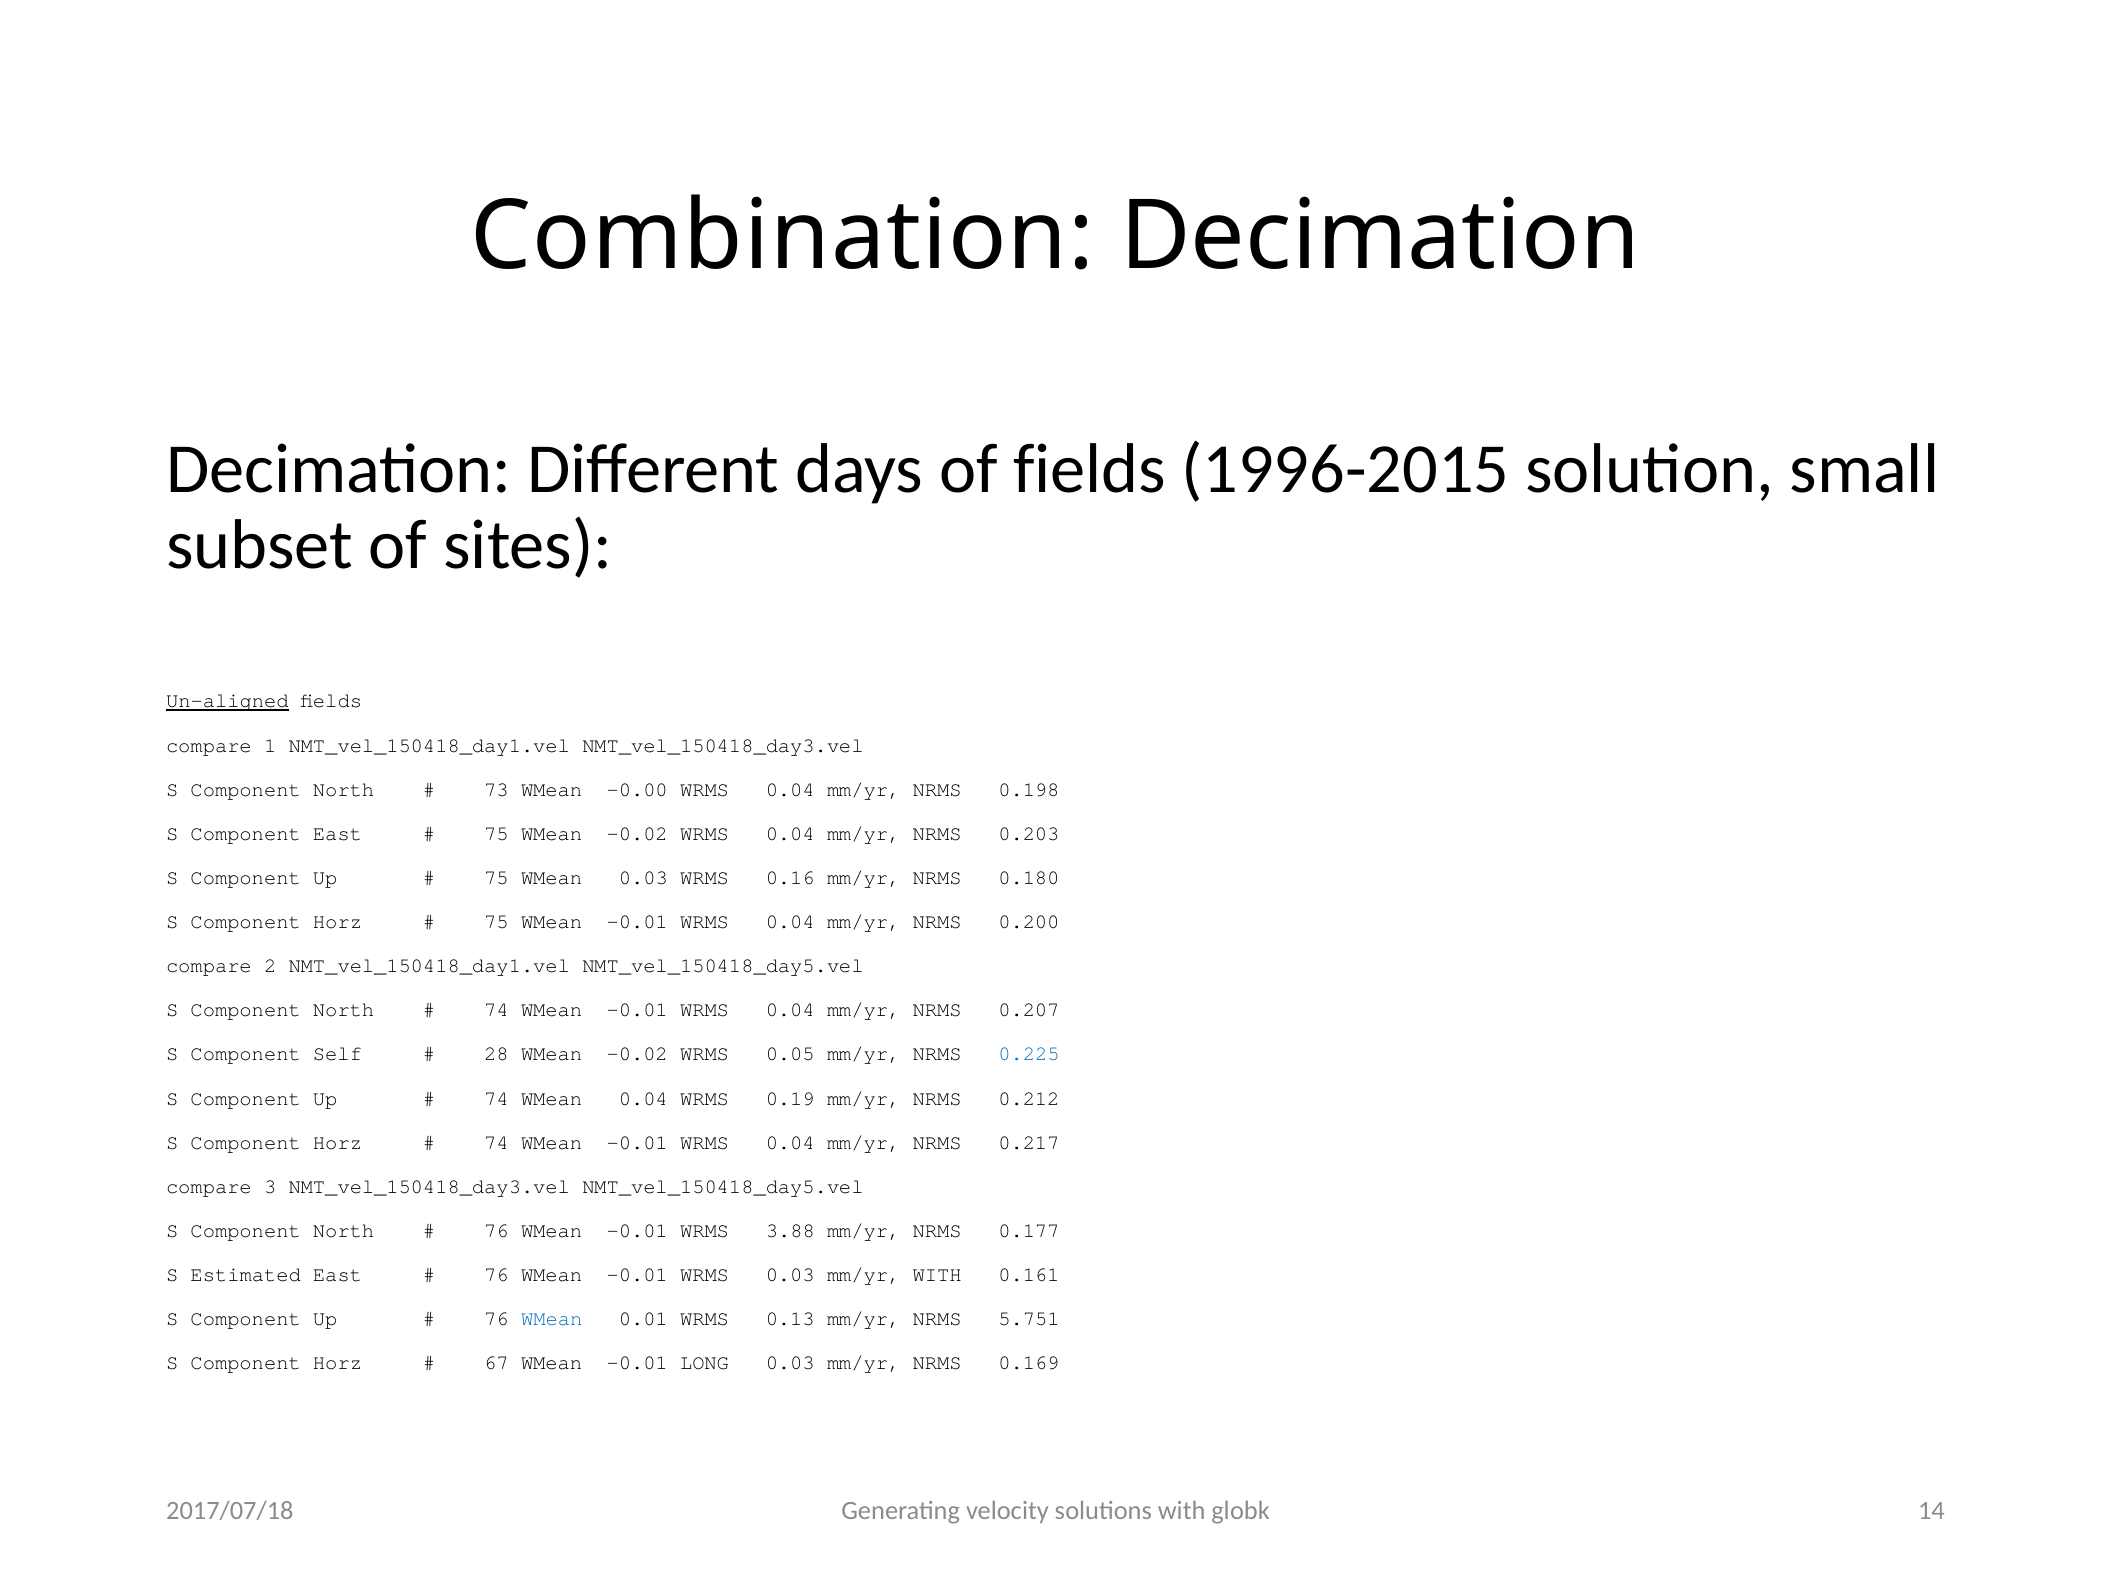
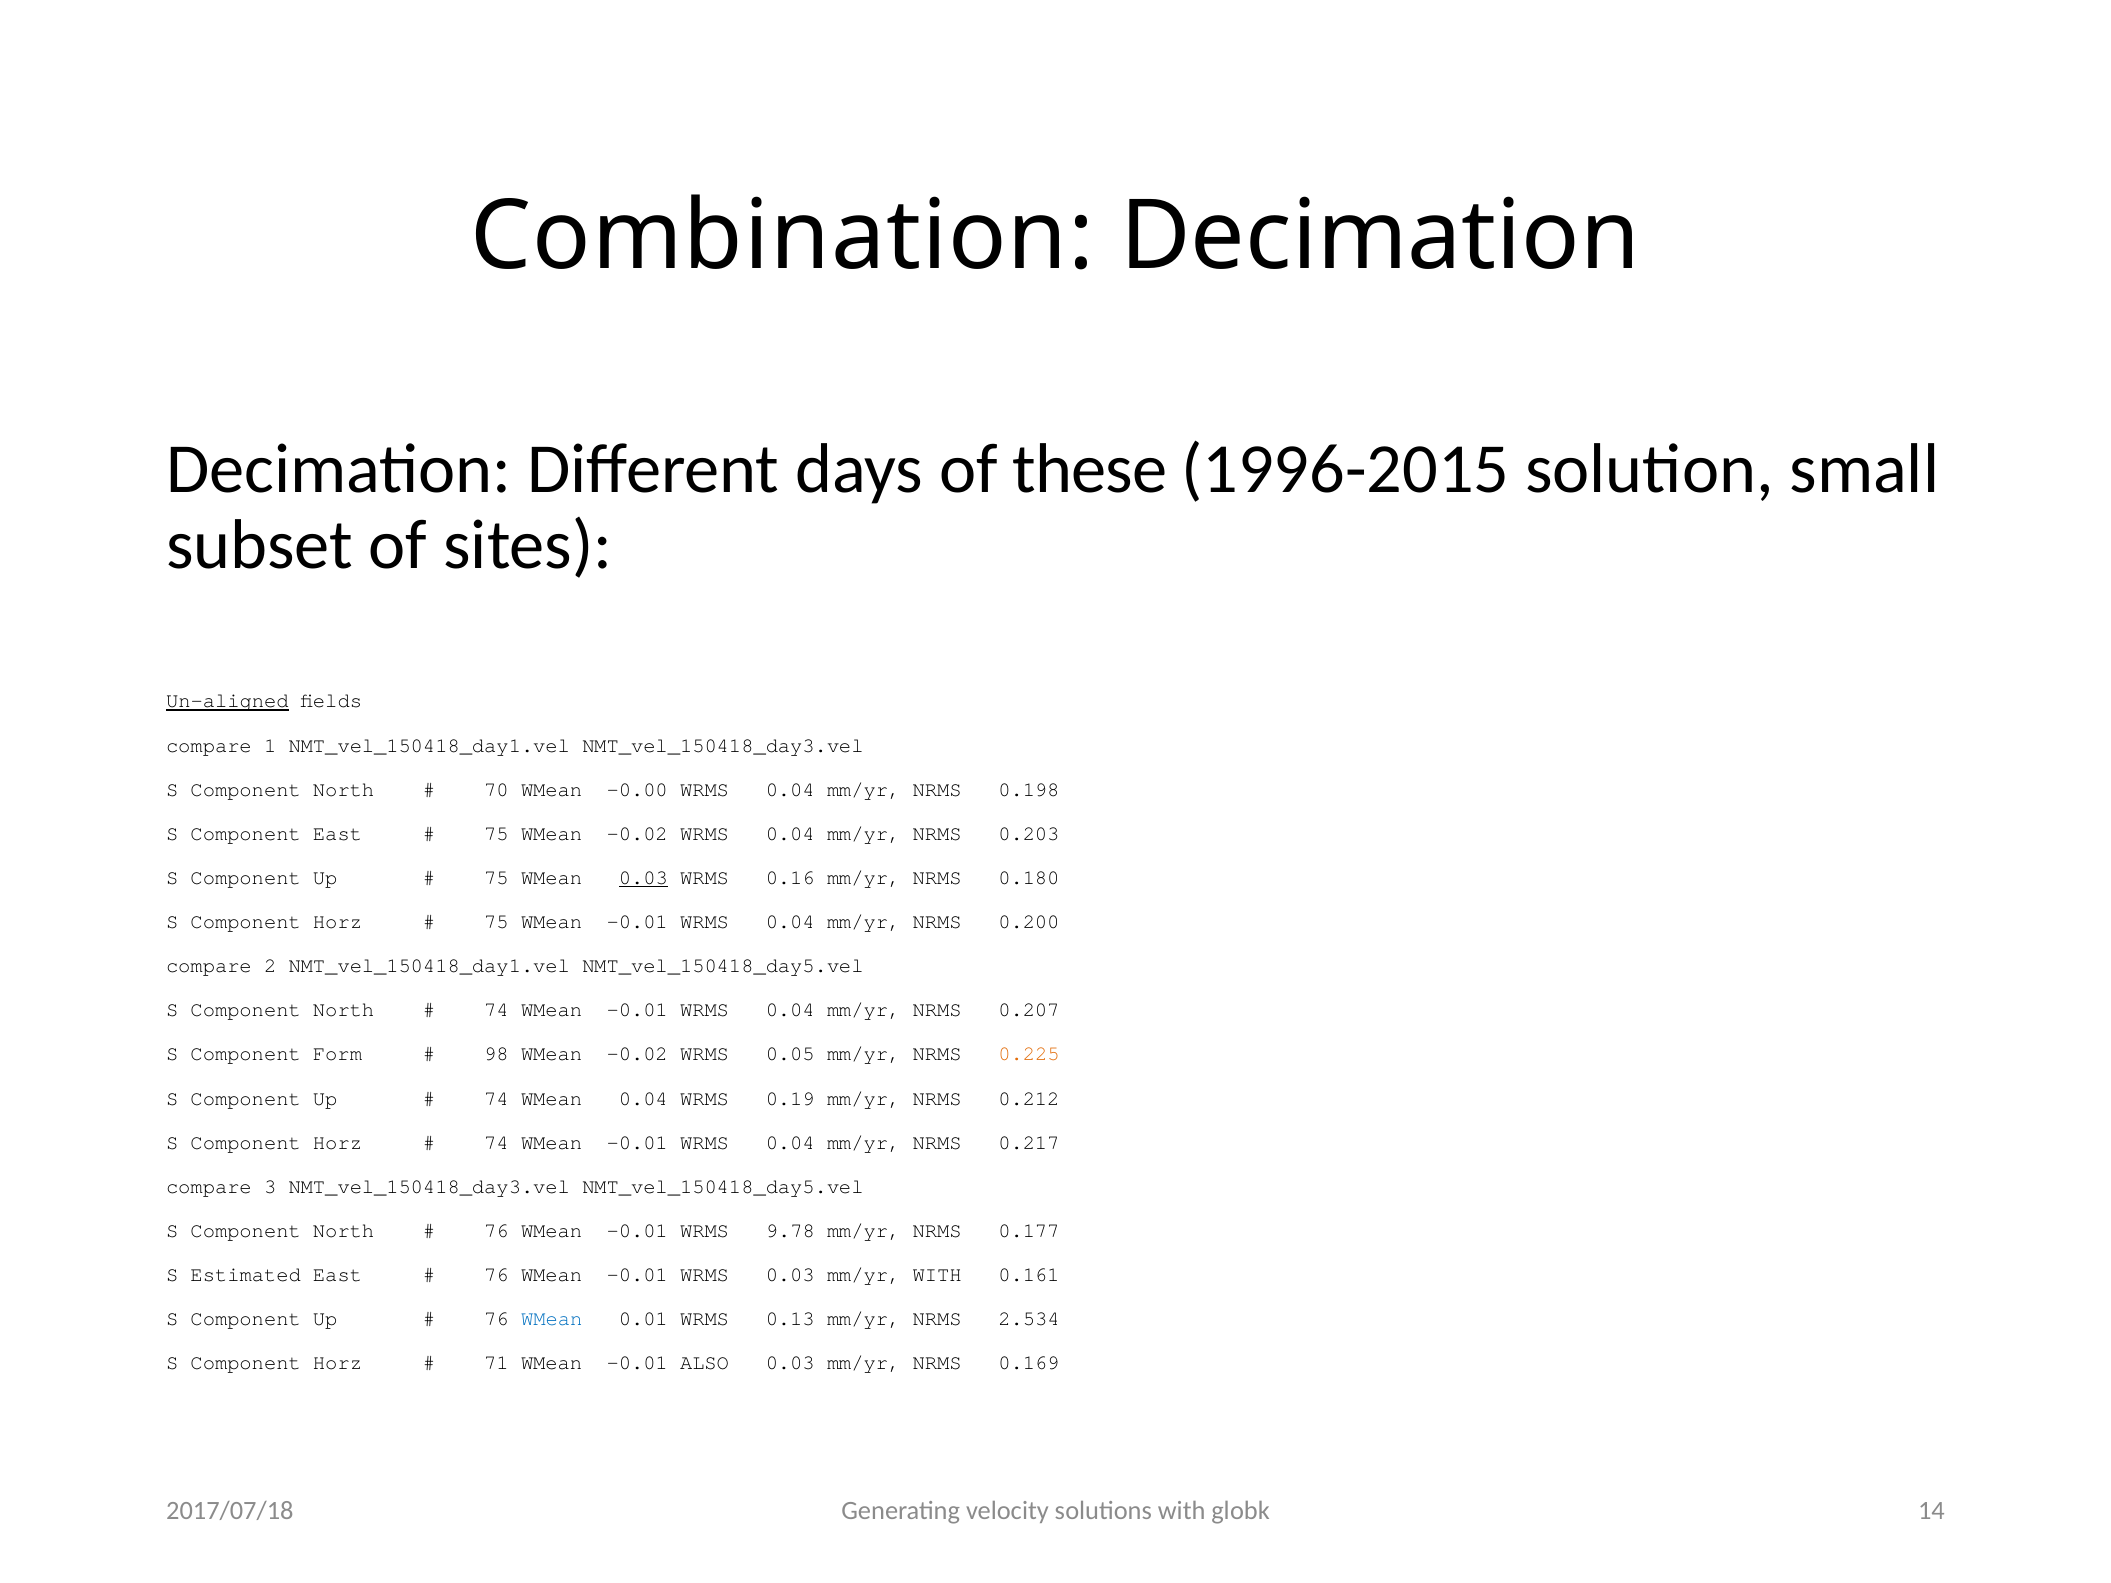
of fields: fields -> these (1090, 470)
73: 73 -> 70 (496, 790)
0.03 underline: none -> present (643, 878)
Self: Self -> Form (337, 1054)
28: 28 -> 98 (496, 1054)
0.225 colour: blue -> orange (1029, 1054)
3.88: 3.88 -> 9.78 (790, 1231)
5.751: 5.751 -> 2.534 (1029, 1319)
67: 67 -> 71 (496, 1363)
LONG: LONG -> ALSO (705, 1363)
